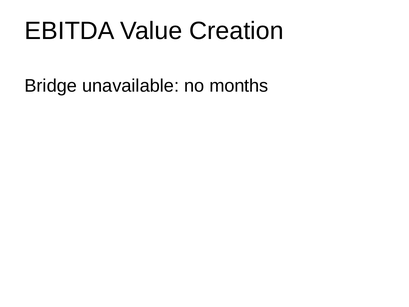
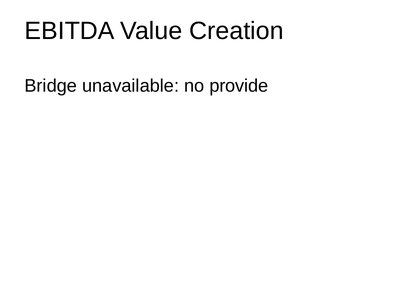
months: months -> provide (239, 86)
